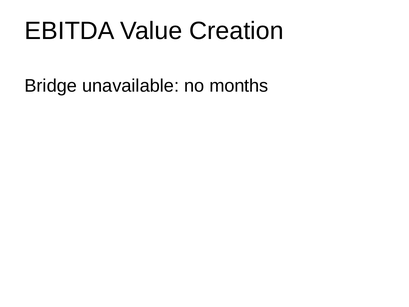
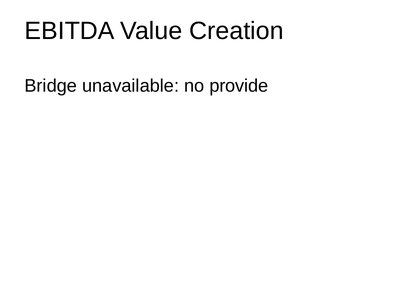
months: months -> provide (239, 86)
